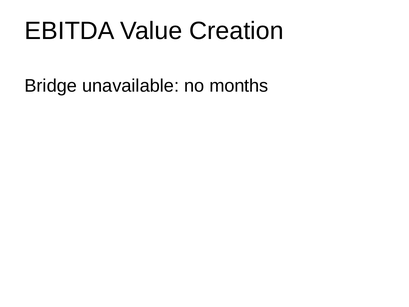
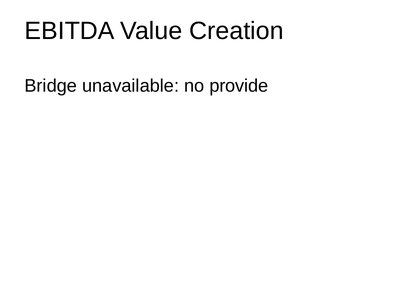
months: months -> provide (239, 86)
